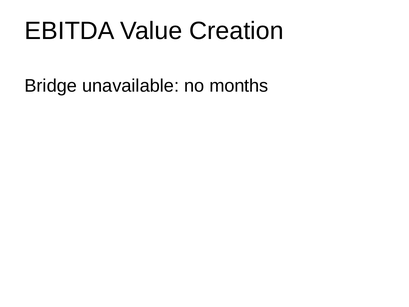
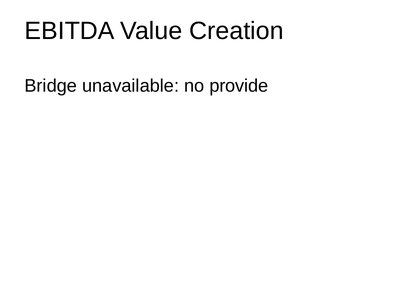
months: months -> provide (239, 86)
